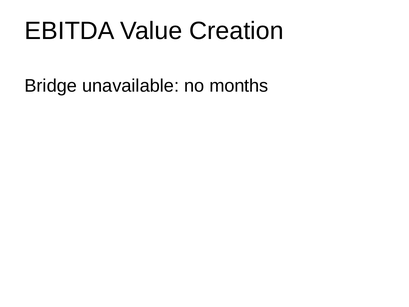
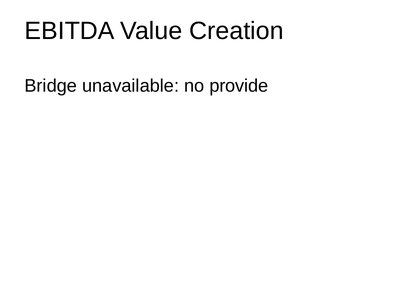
months: months -> provide (239, 86)
